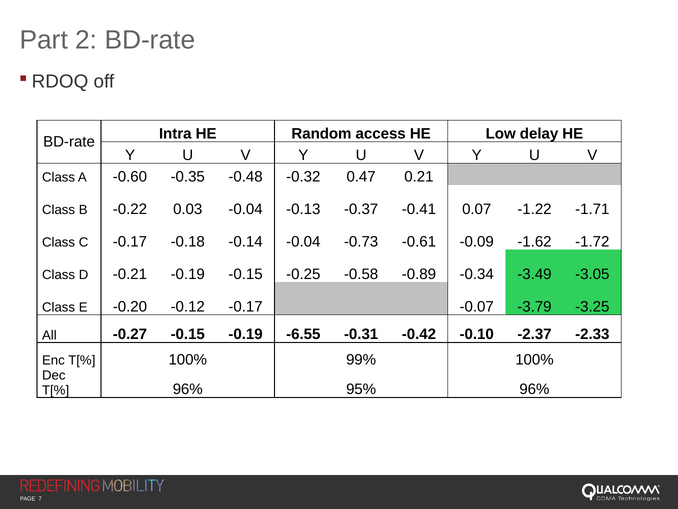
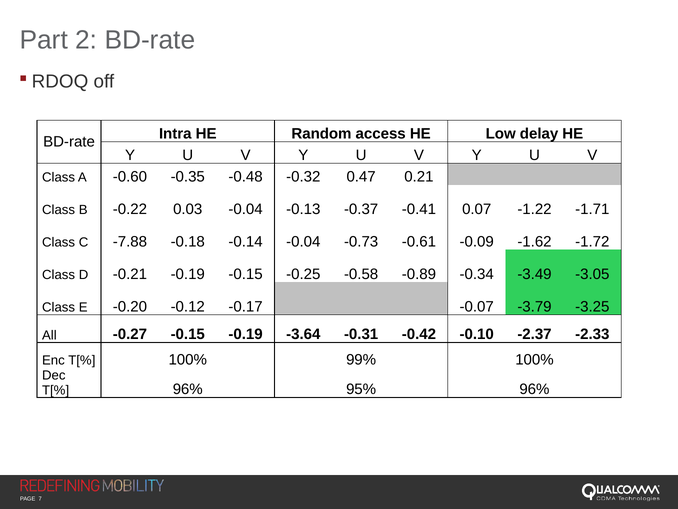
C -0.17: -0.17 -> -7.88 (130, 241)
-6.55: -6.55 -> -3.64 (303, 334)
